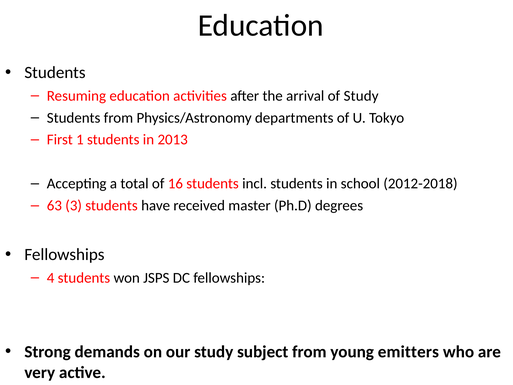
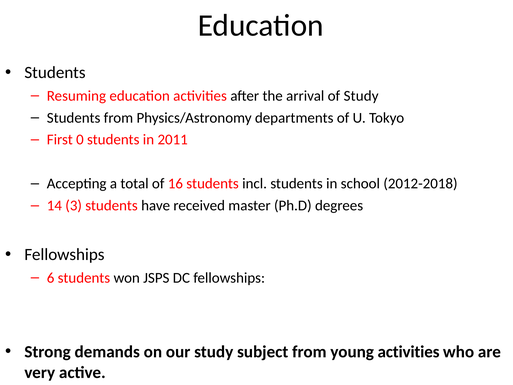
1: 1 -> 0 (80, 140)
2013: 2013 -> 2011 (173, 140)
63: 63 -> 14 (54, 205)
4: 4 -> 6 (51, 278)
young emitters: emitters -> activities (409, 352)
